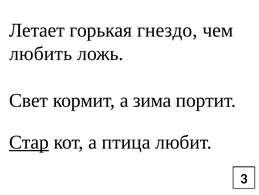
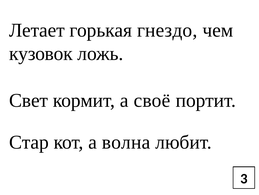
любить: любить -> кузовок (41, 53)
зима: зима -> своё (152, 100)
Стар underline: present -> none (29, 142)
птица: птица -> волна (126, 142)
